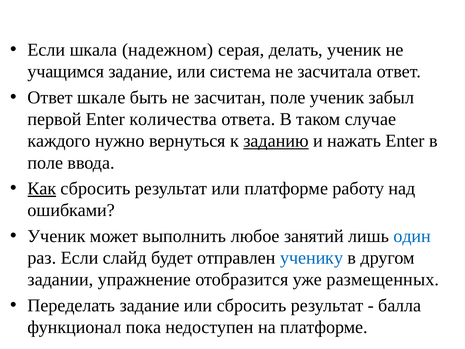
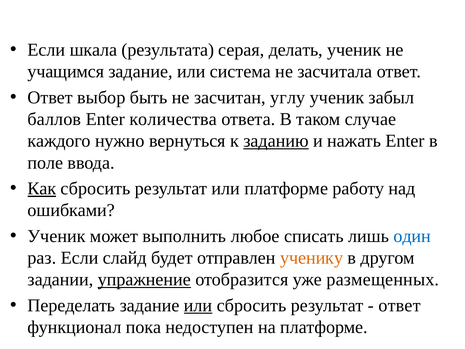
надежном: надежном -> результата (168, 50)
шкале: шкале -> выбор (101, 97)
засчитан поле: поле -> углу (288, 97)
первой: первой -> баллов (54, 119)
занятий: занятий -> списать (314, 236)
ученику colour: blue -> orange (312, 258)
упражнение underline: none -> present (144, 279)
или underline: none -> present (198, 305)
балла: балла -> ответ (400, 305)
